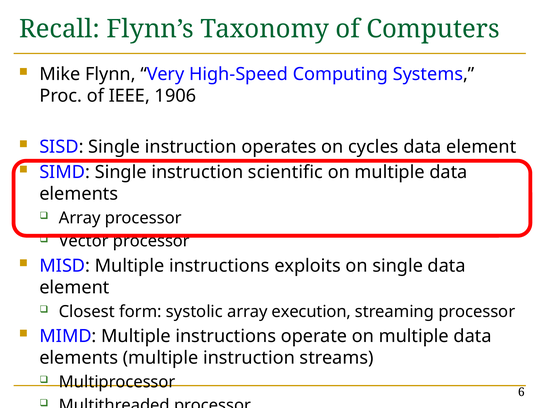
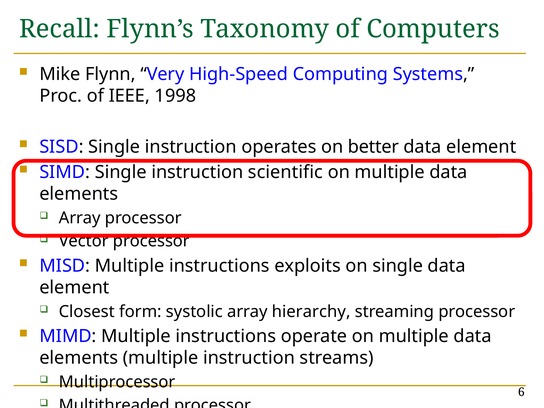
1906: 1906 -> 1998 (175, 96)
cycles: cycles -> better (373, 147)
execution: execution -> hierarchy (311, 312)
